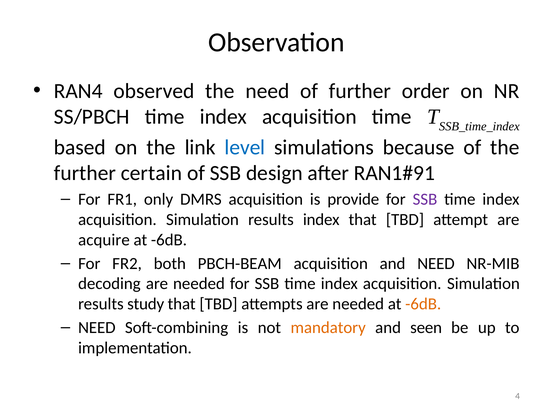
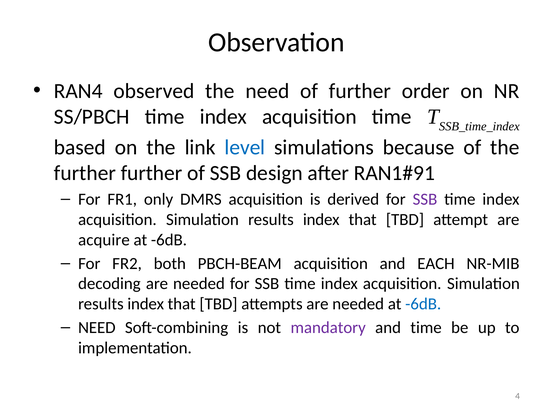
further certain: certain -> further (151, 173)
provide: provide -> derived (353, 199)
and NEED: NEED -> EACH (436, 263)
study: study -> index (146, 304)
-6dB colour: orange -> blue (423, 304)
mandatory colour: orange -> purple (328, 327)
and seen: seen -> time (426, 327)
